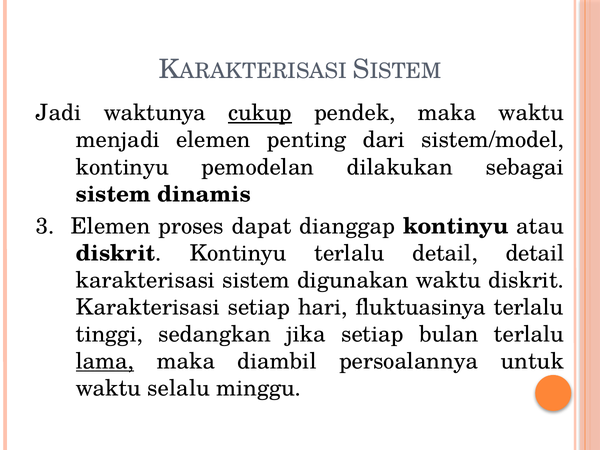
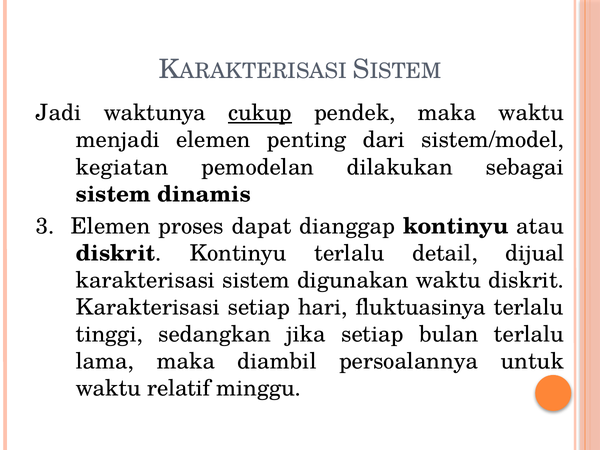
kontinyu: kontinyu -> kegiatan (122, 167)
detail detail: detail -> dijual (535, 253)
lama underline: present -> none (105, 361)
selalu: selalu -> relatif (179, 388)
